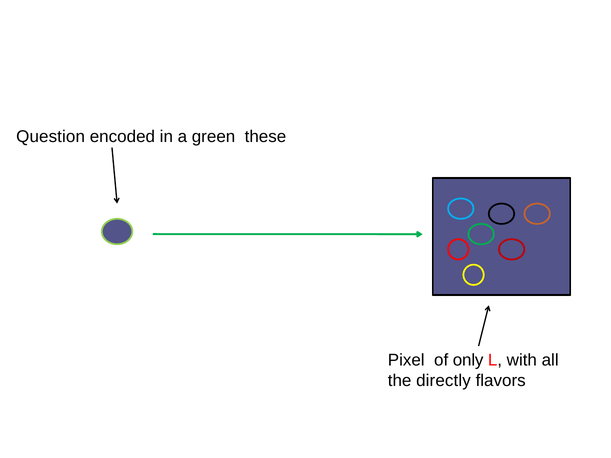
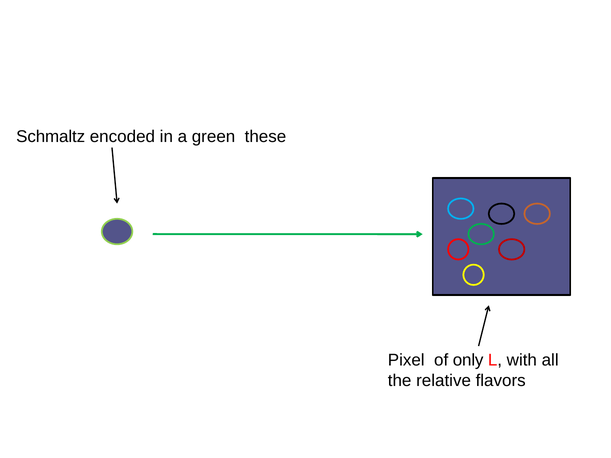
Question: Question -> Schmaltz (51, 137)
directly: directly -> relative (444, 381)
